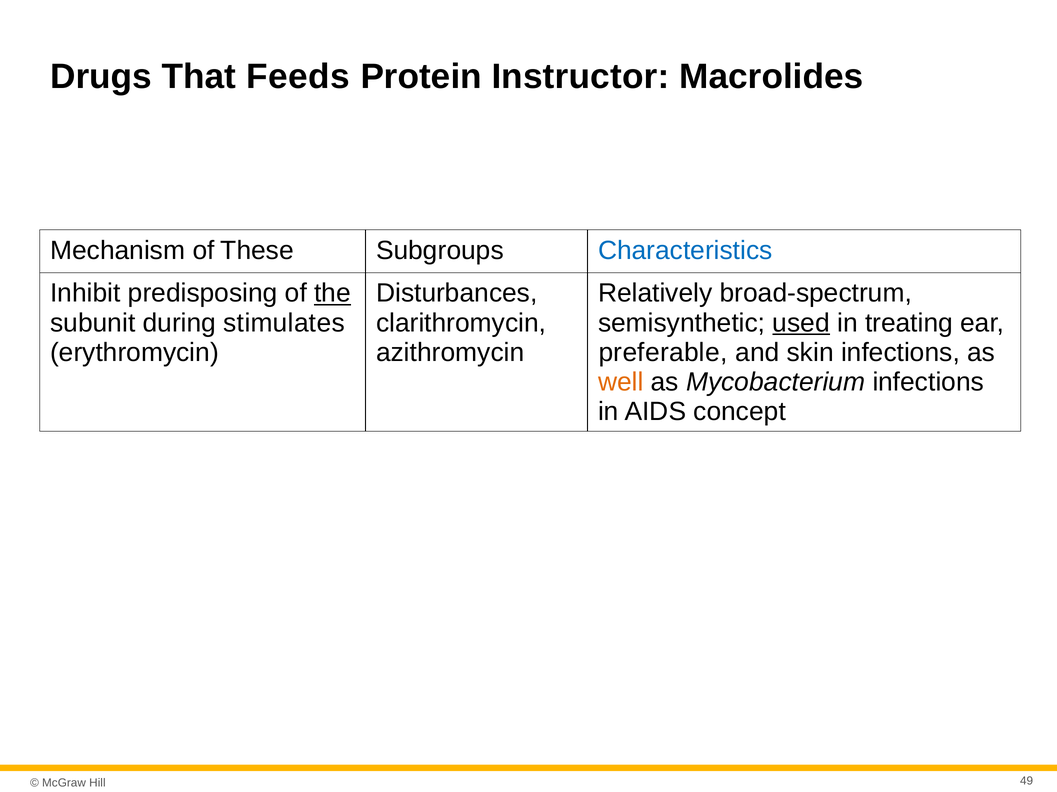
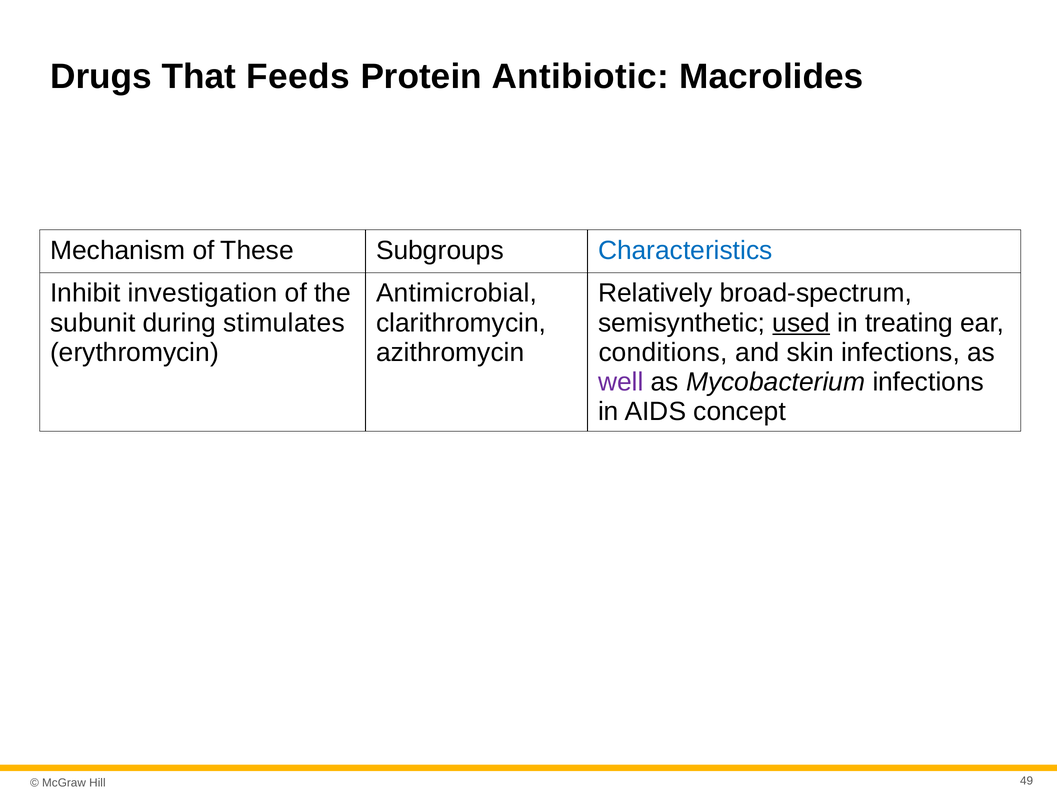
Instructor: Instructor -> Antibiotic (580, 77)
predisposing: predisposing -> investigation (203, 294)
the underline: present -> none (332, 294)
Disturbances: Disturbances -> Antimicrobial (457, 294)
preferable: preferable -> conditions (663, 353)
well colour: orange -> purple (621, 382)
